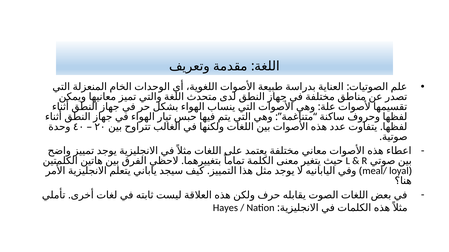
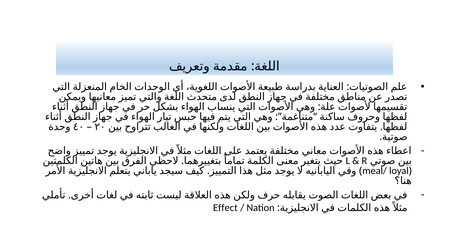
Hayes: Hayes -> Effect (225, 208)
